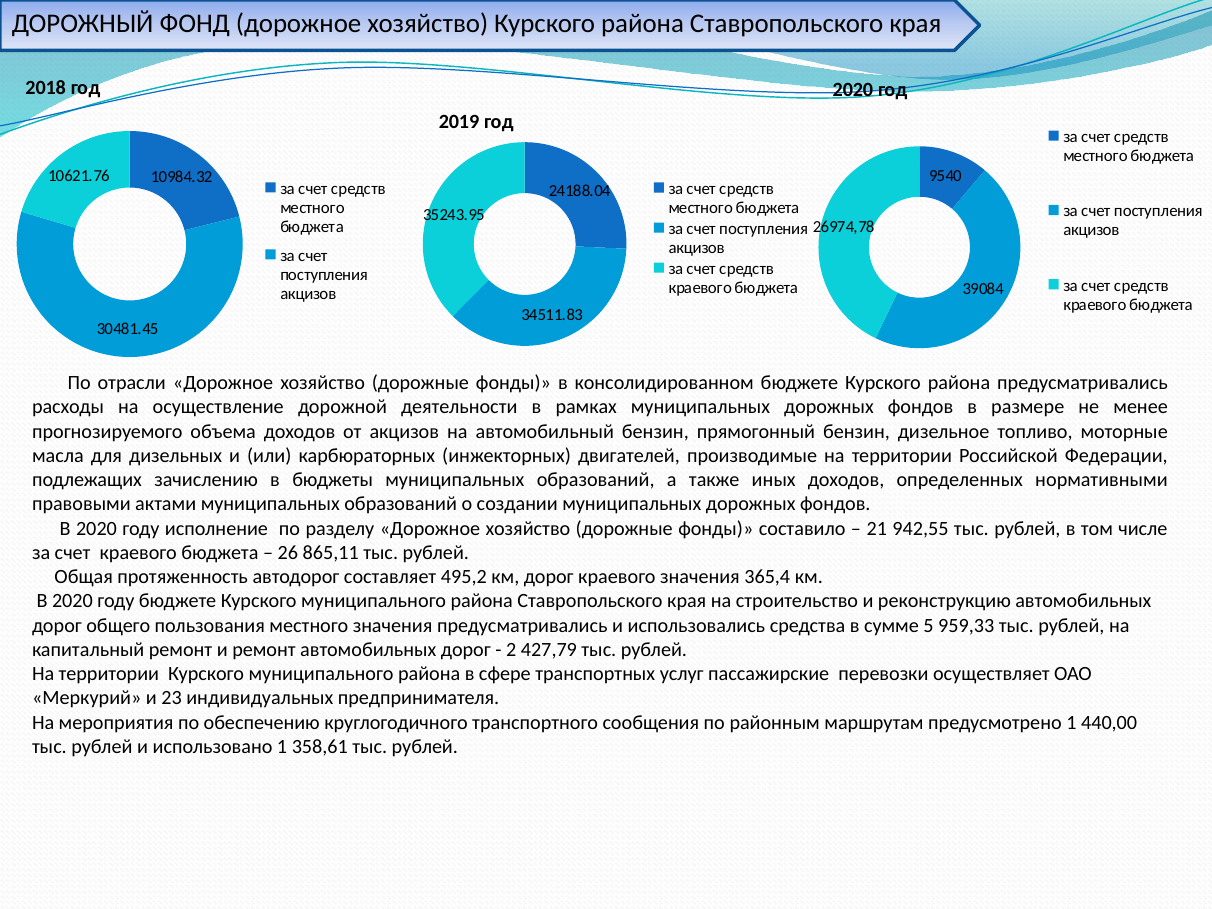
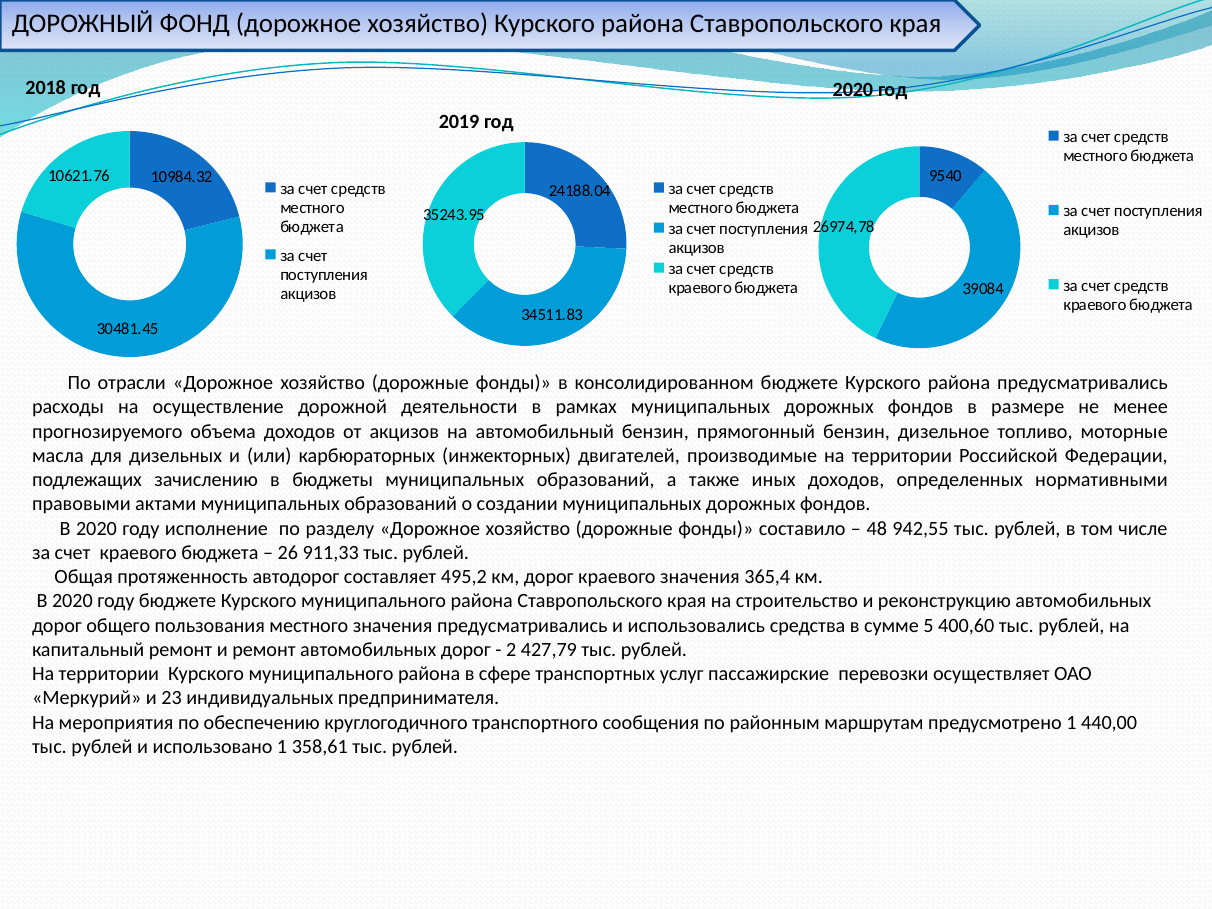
21: 21 -> 48 (877, 528)
865,11: 865,11 -> 911,33 (331, 553)
959,33: 959,33 -> 400,60 (966, 625)
